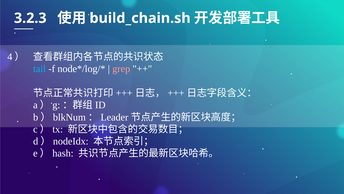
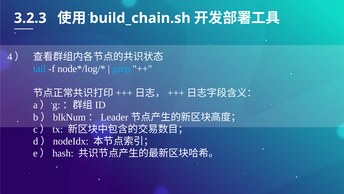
grep colour: pink -> light blue (121, 69)
